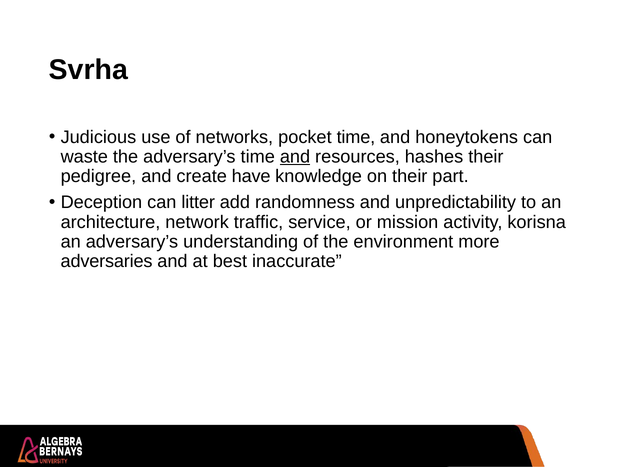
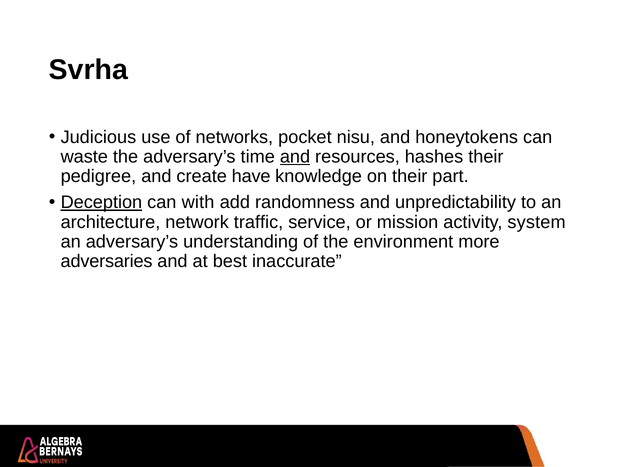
pocket time: time -> nisu (356, 137)
Deception underline: none -> present (101, 202)
litter: litter -> with (198, 202)
korisna: korisna -> system (537, 222)
